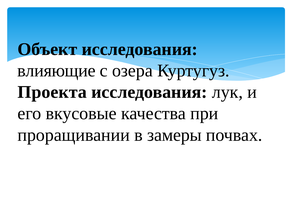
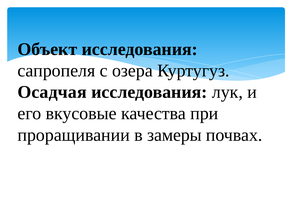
влияющие: влияющие -> сапропеля (56, 71)
Проекта: Проекта -> Осадчая (52, 92)
